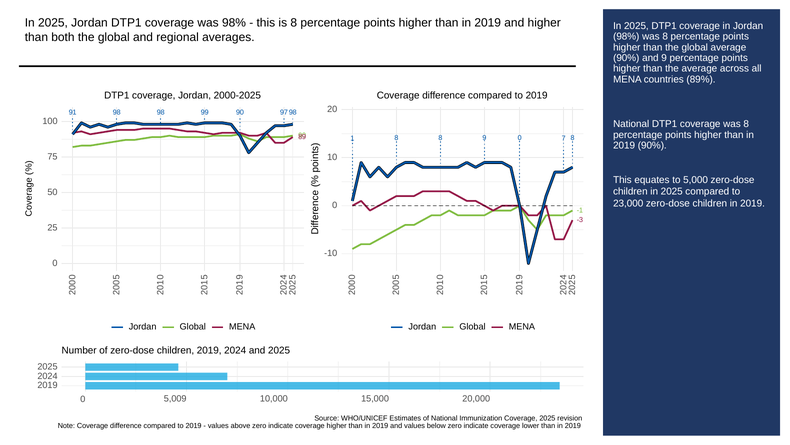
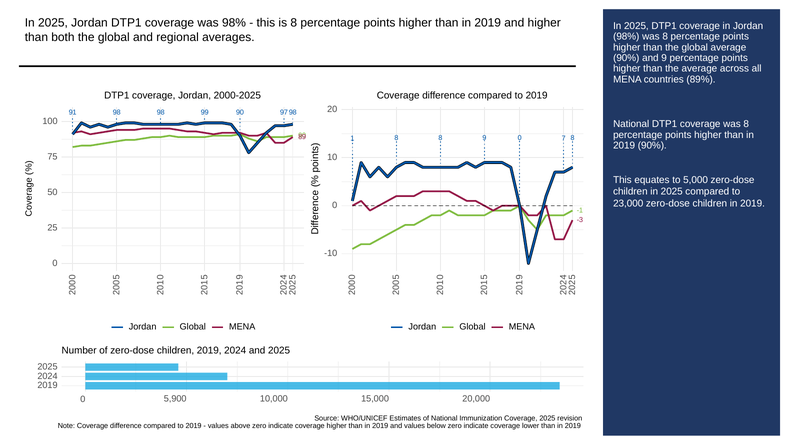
5,009: 5,009 -> 5,900 (175, 398)
